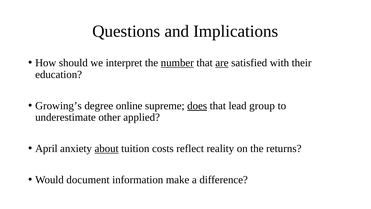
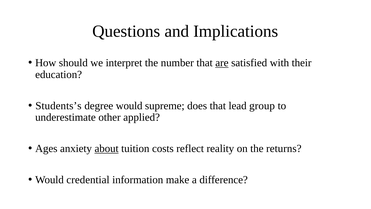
number underline: present -> none (177, 63)
Growing’s: Growing’s -> Students’s (58, 106)
degree online: online -> would (129, 106)
does underline: present -> none (197, 106)
April: April -> Ages (46, 148)
document: document -> credential (88, 179)
